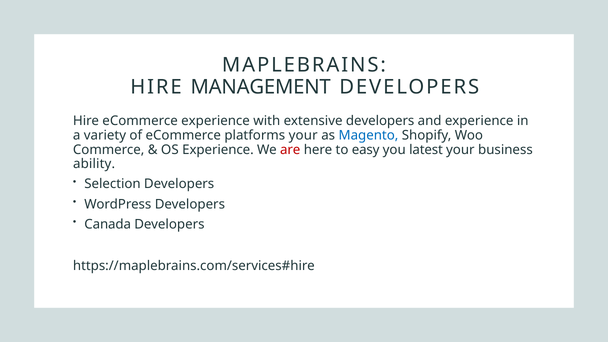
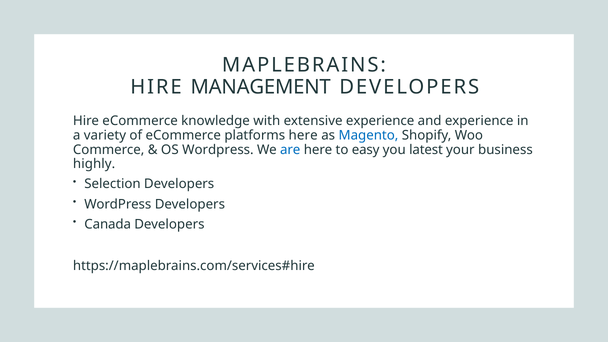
eCommerce experience: experience -> knowledge (216, 121)
extensive developers: developers -> experience (380, 121)
platforms your: your -> here (303, 135)
OS Experience: Experience -> Wordpress (218, 150)
are colour: red -> blue (290, 150)
ability: ability -> highly (94, 164)
